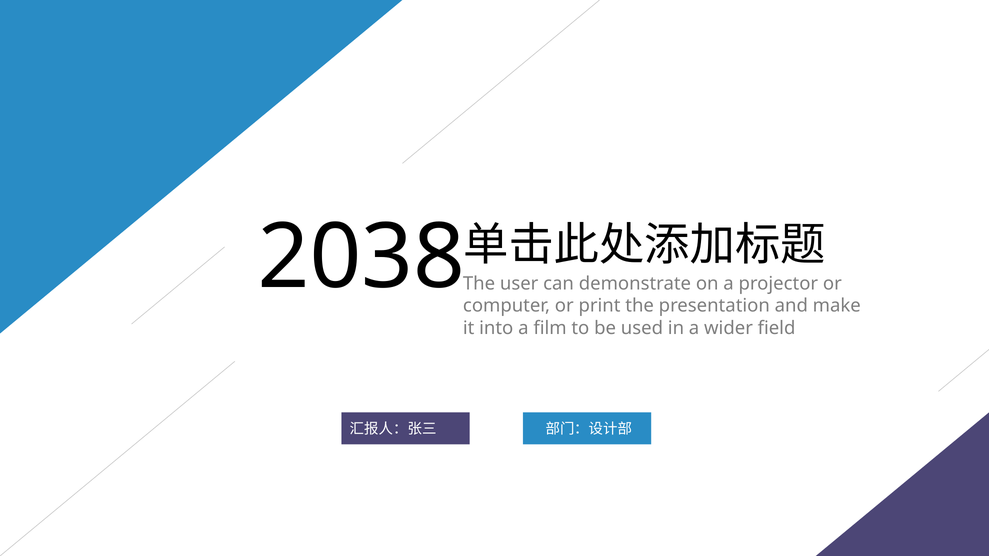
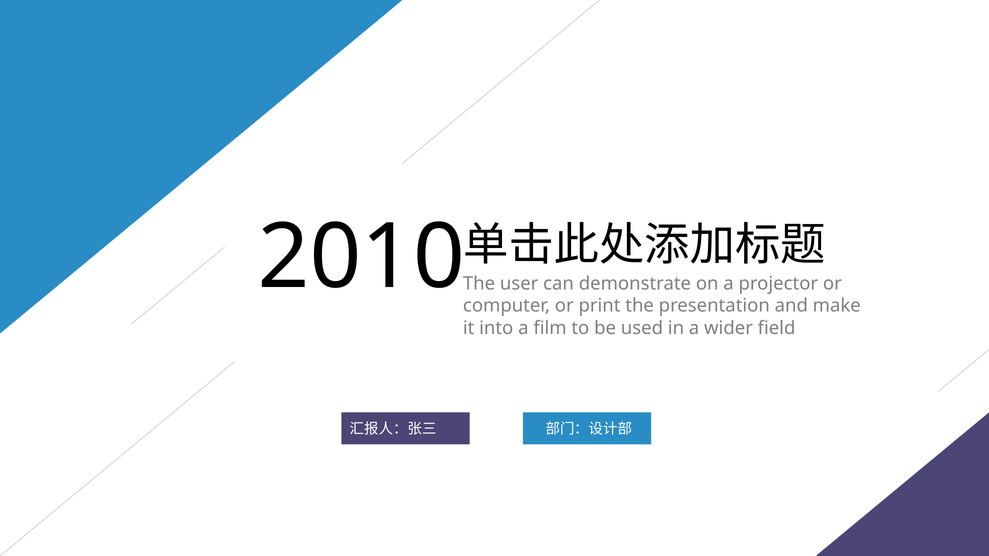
2038: 2038 -> 2010 (361, 257)
